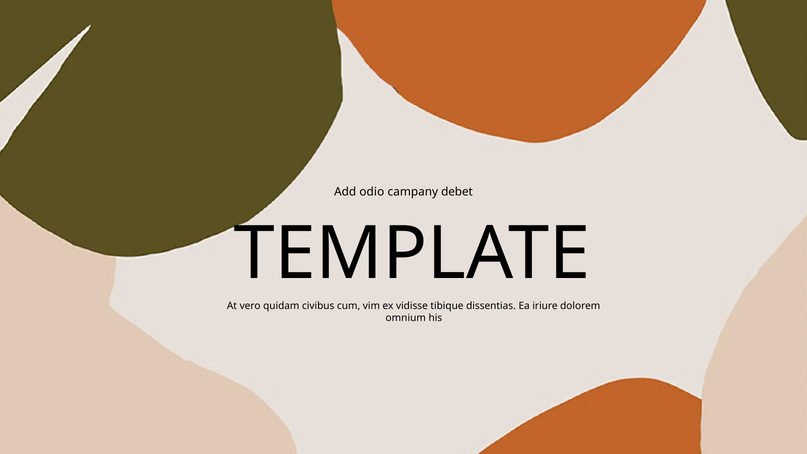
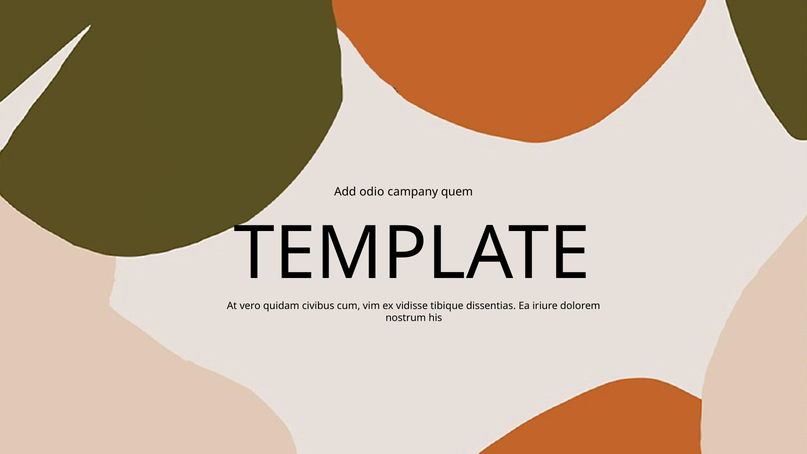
debet: debet -> quem (457, 192)
omnium: omnium -> nostrum (406, 318)
